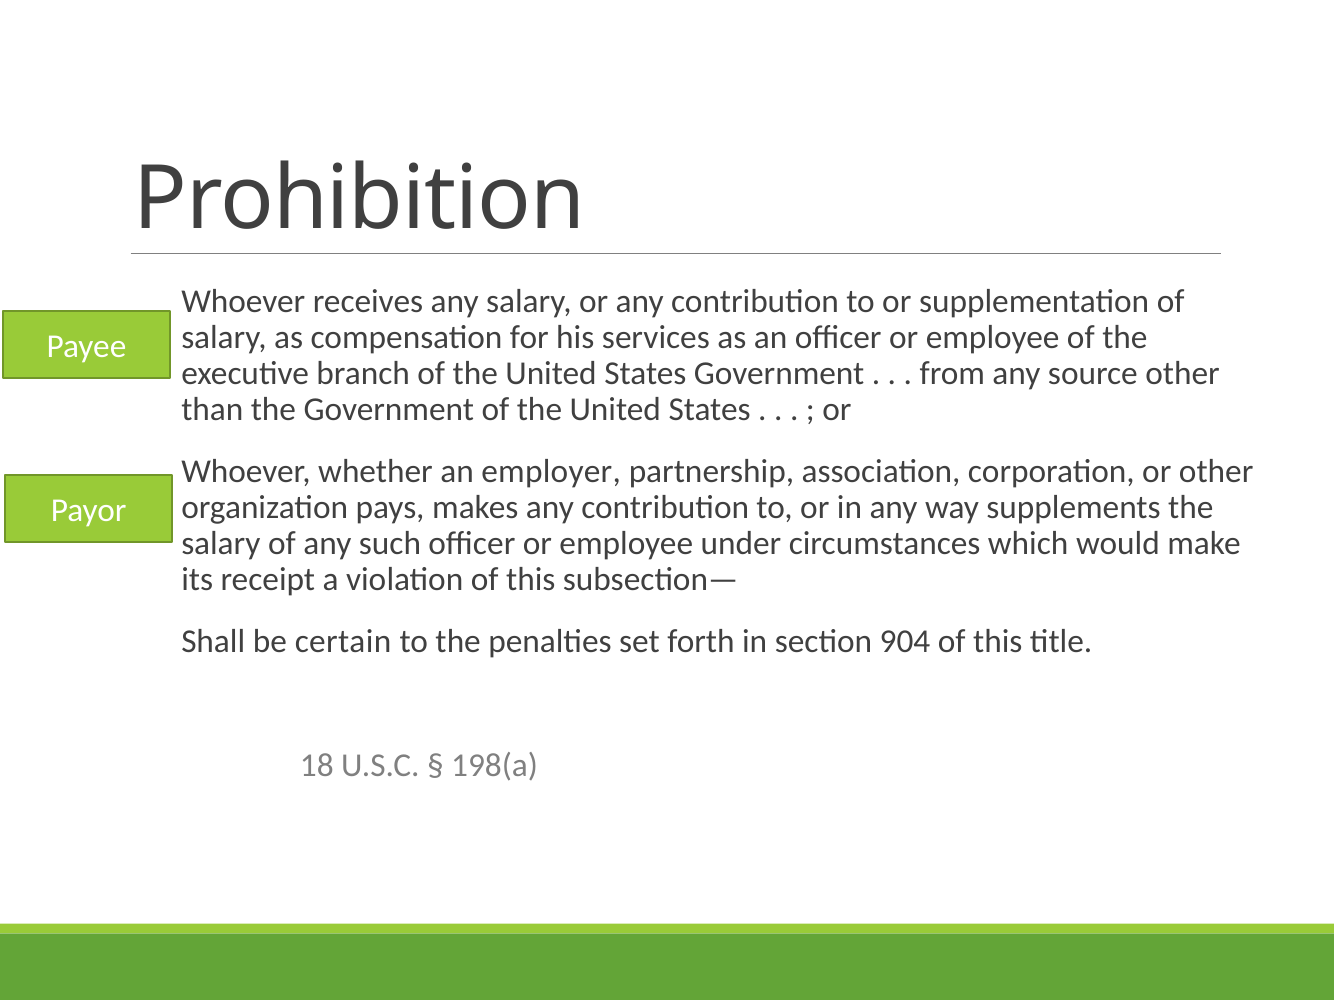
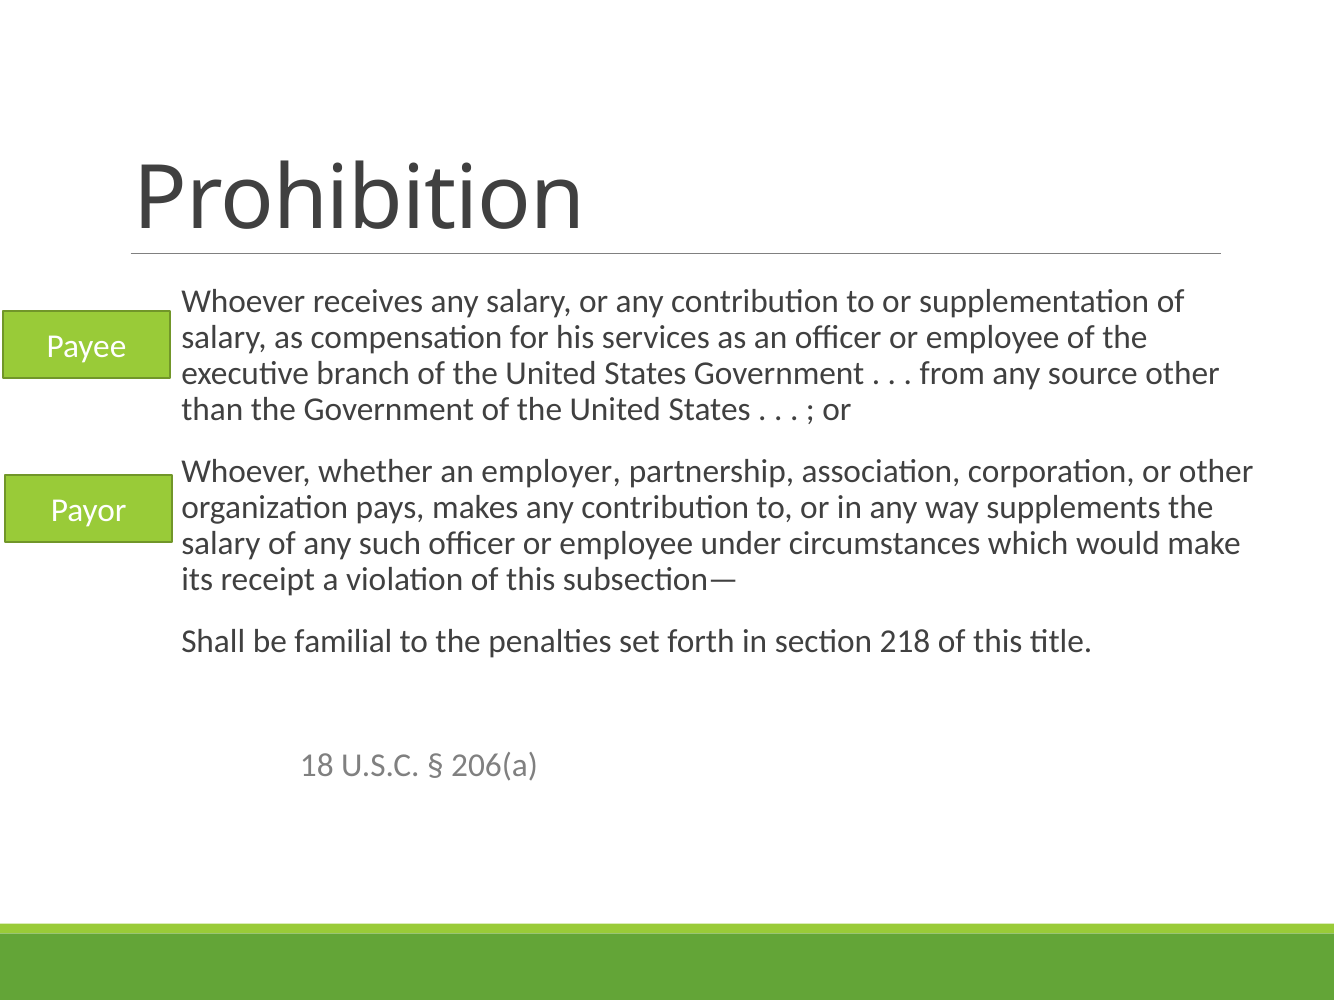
certain: certain -> familial (343, 642)
904: 904 -> 218 (905, 642)
198(a: 198(a -> 206(a (495, 766)
